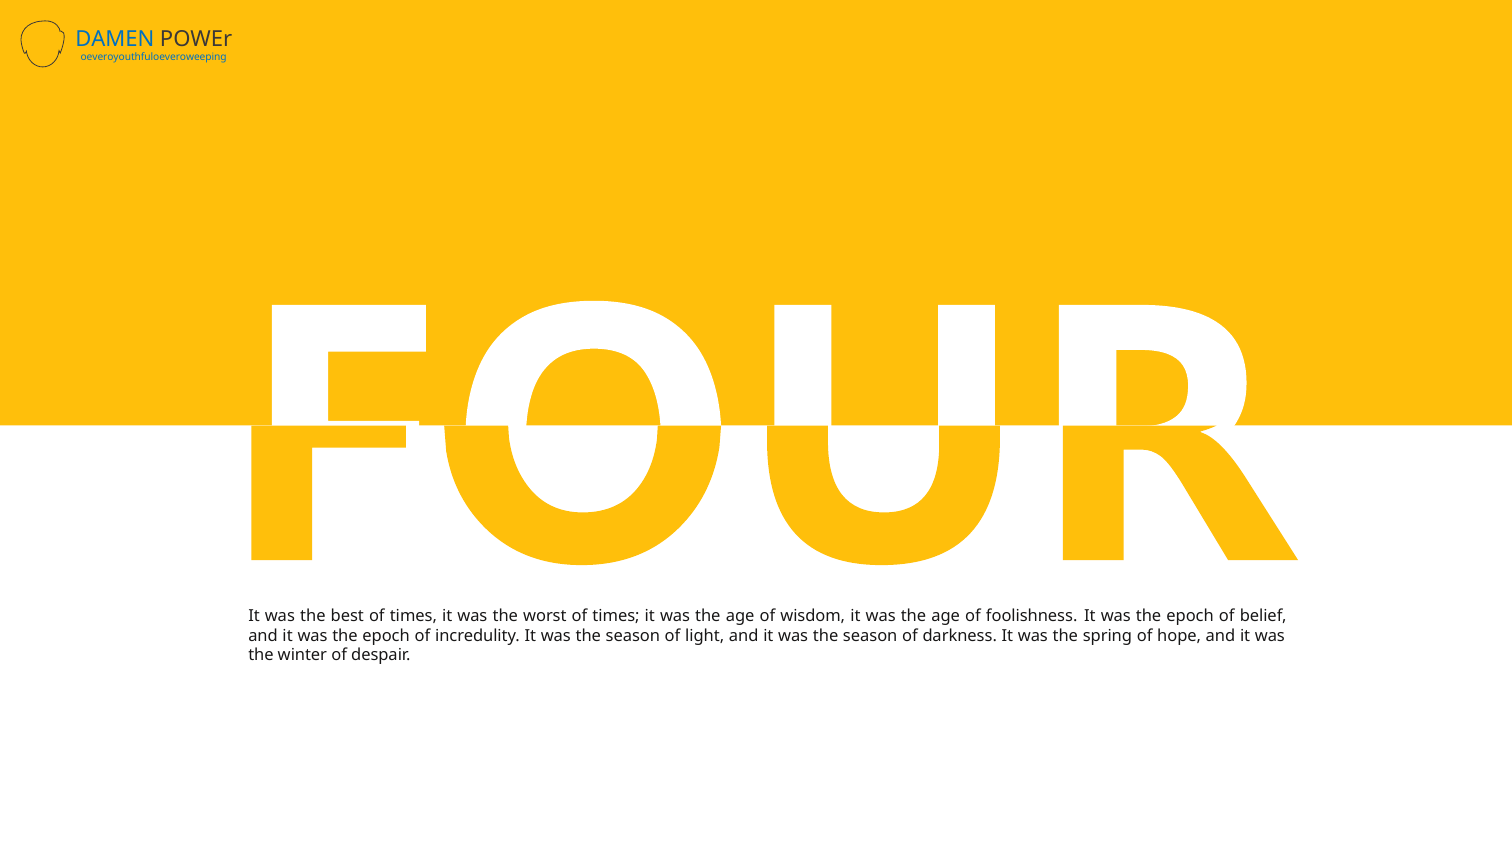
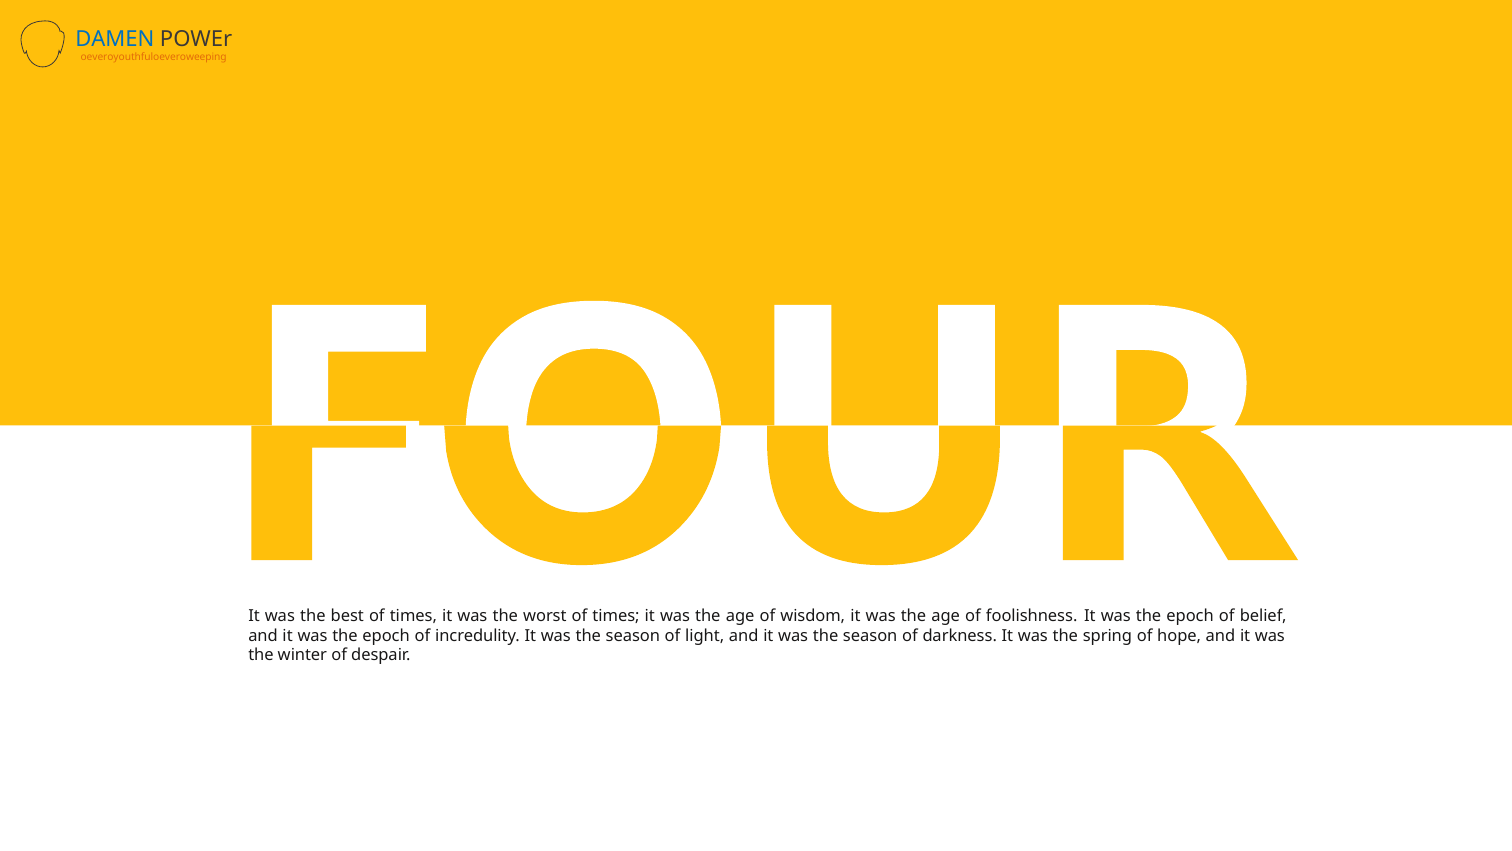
oeveroyouthfuloeveroweeping colour: blue -> orange (154, 57)
